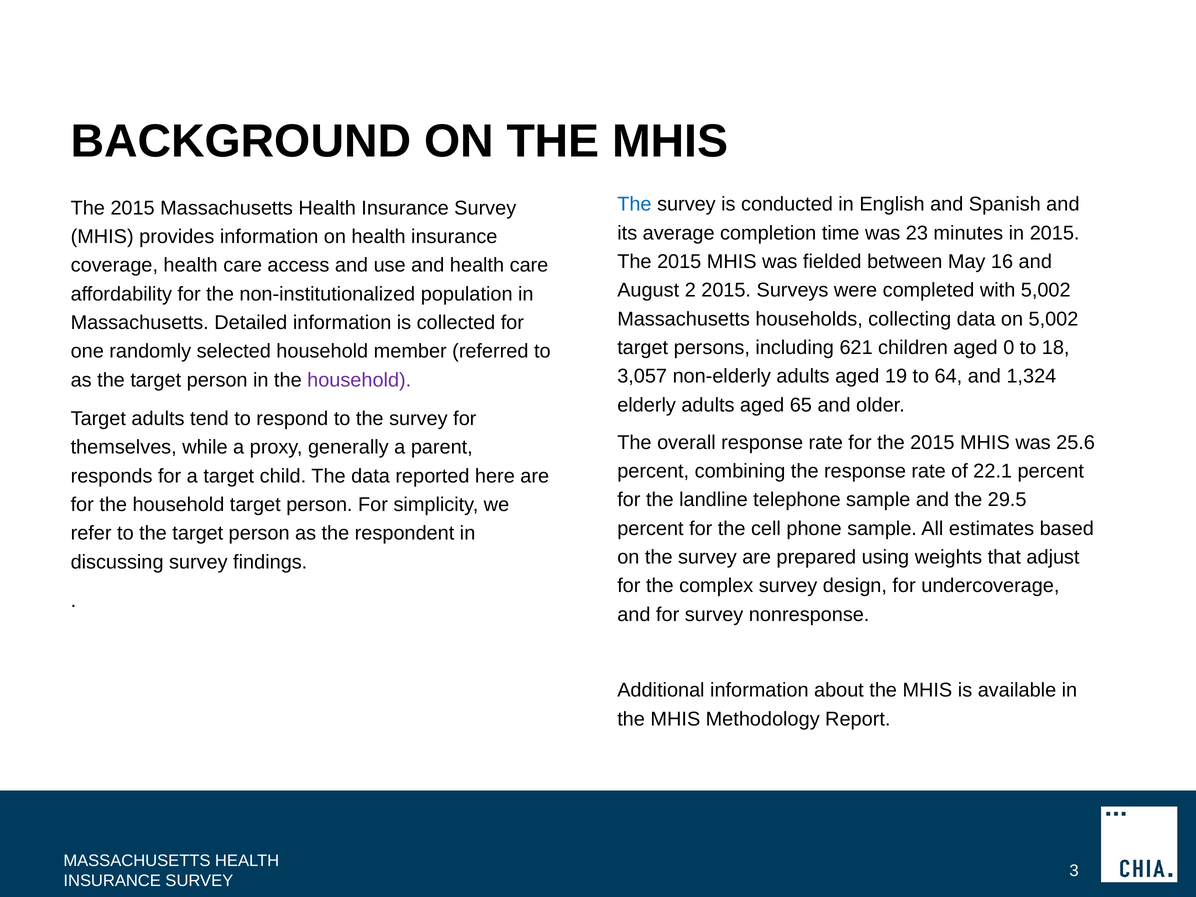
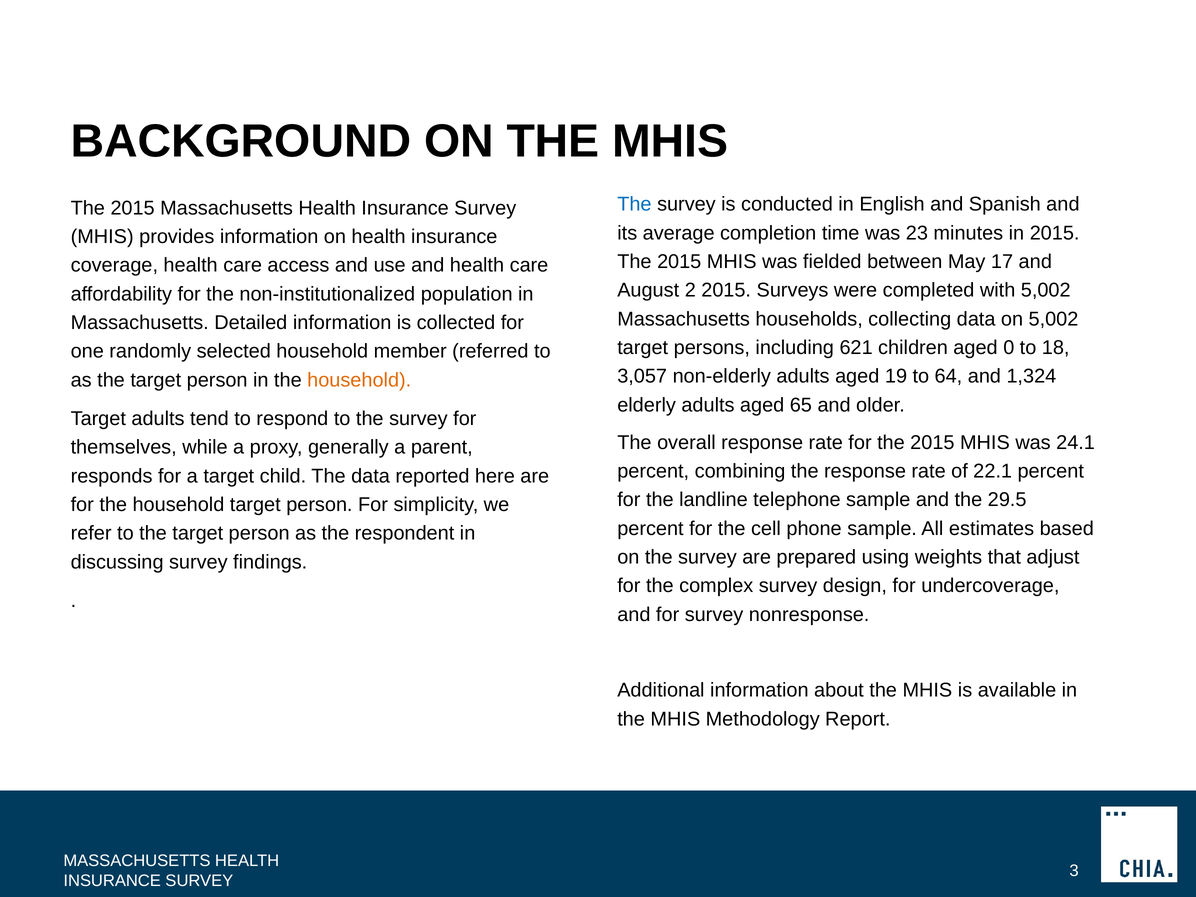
16: 16 -> 17 (1002, 262)
household colour: purple -> orange (359, 380)
25.6: 25.6 -> 24.1 (1076, 443)
